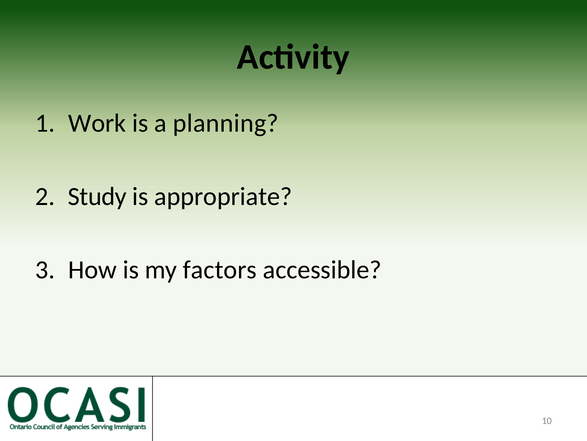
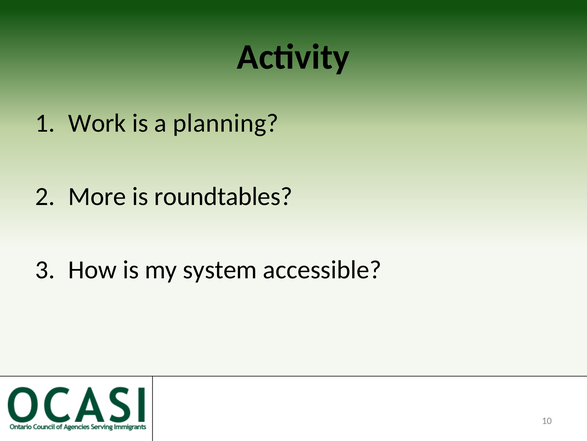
Study: Study -> More (97, 196)
appropriate: appropriate -> roundtables (223, 196)
factors: factors -> system (220, 269)
